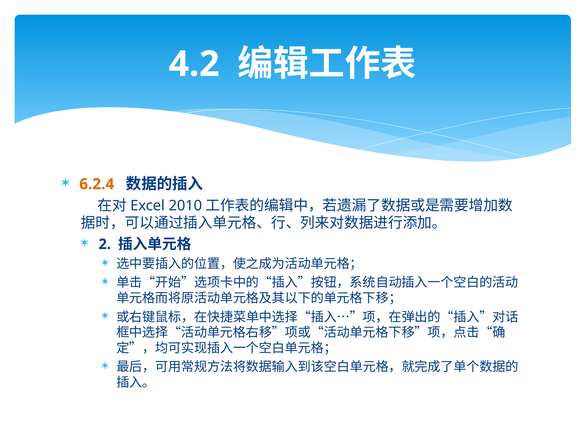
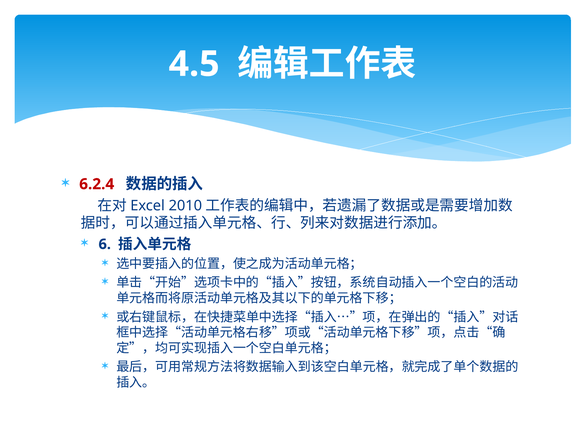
4.2: 4.2 -> 4.5 (194, 64)
6.2.4 colour: orange -> red (97, 184)
2: 2 -> 6 (105, 245)
